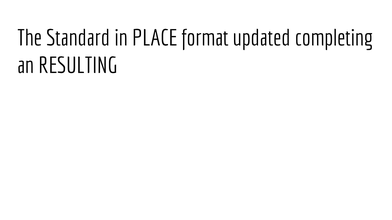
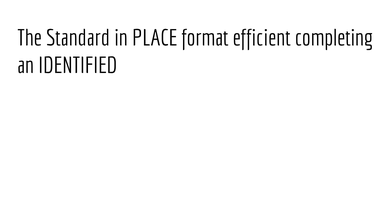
updated: updated -> efficient (262, 38)
RESULTING: RESULTING -> IDENTIFIED (78, 66)
